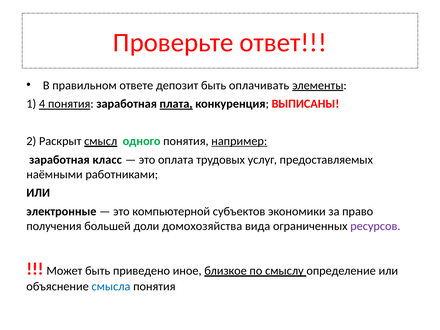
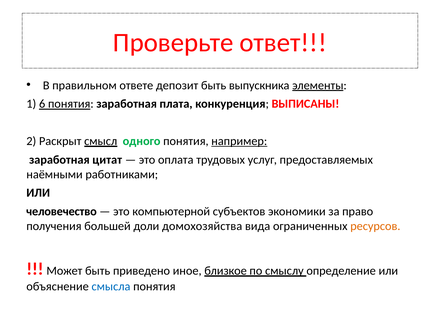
оплачивать: оплачивать -> выпускника (259, 85)
4: 4 -> 6 (42, 104)
плата underline: present -> none (176, 104)
класс: класс -> цитат (107, 160)
электронные: электронные -> человечество (61, 211)
ресурсов colour: purple -> orange (375, 226)
